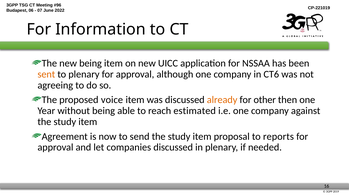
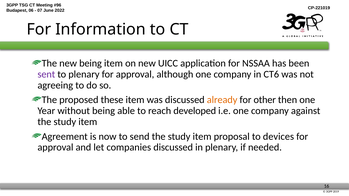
sent colour: orange -> purple (46, 74)
voice: voice -> these (112, 100)
estimated: estimated -> developed (195, 111)
reports: reports -> devices (278, 137)
